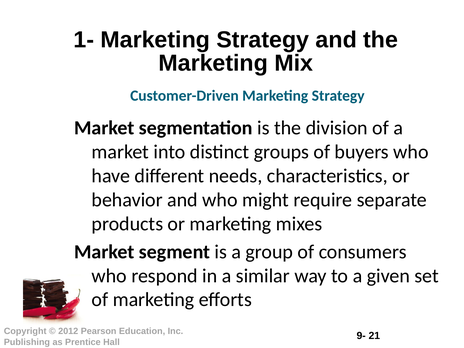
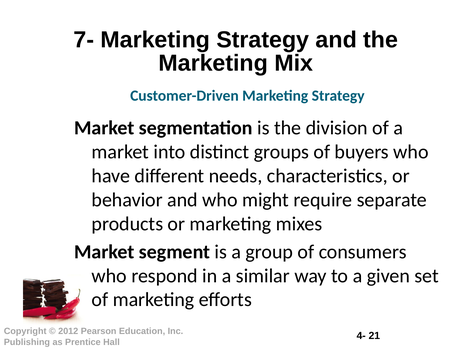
1-: 1- -> 7- (84, 40)
9-: 9- -> 4- (361, 336)
